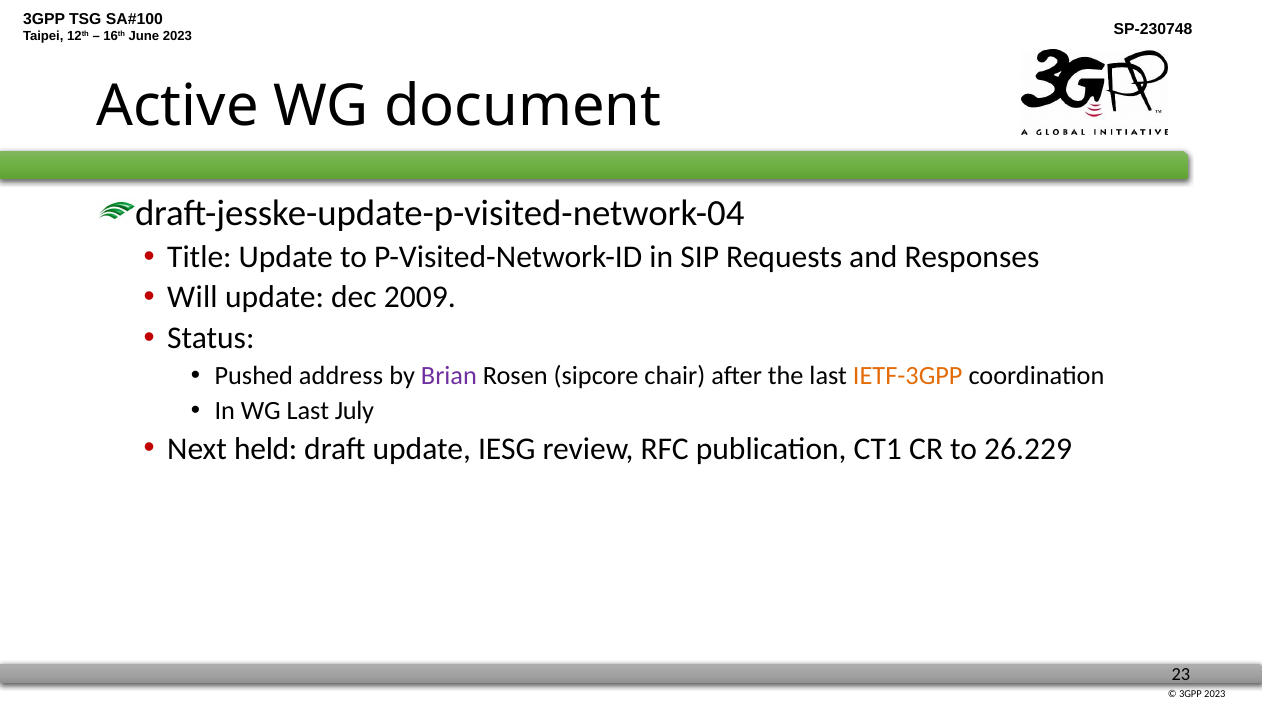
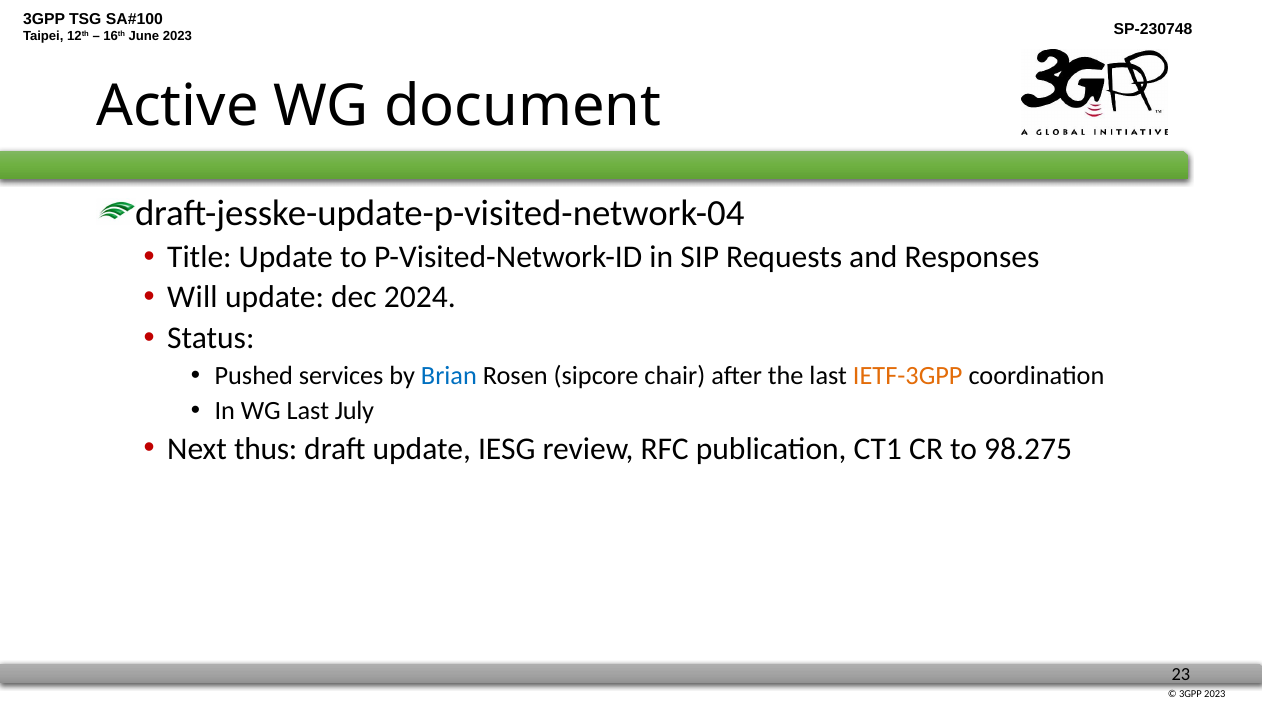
2009: 2009 -> 2024 (420, 297)
address: address -> services (341, 376)
Brian colour: purple -> blue (449, 376)
held: held -> thus (266, 449)
26.229: 26.229 -> 98.275 (1028, 449)
